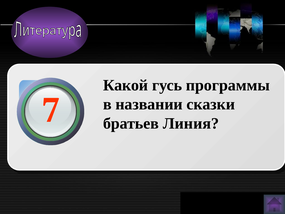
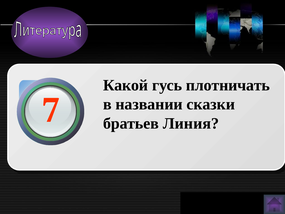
программы: программы -> плотничать (228, 85)
